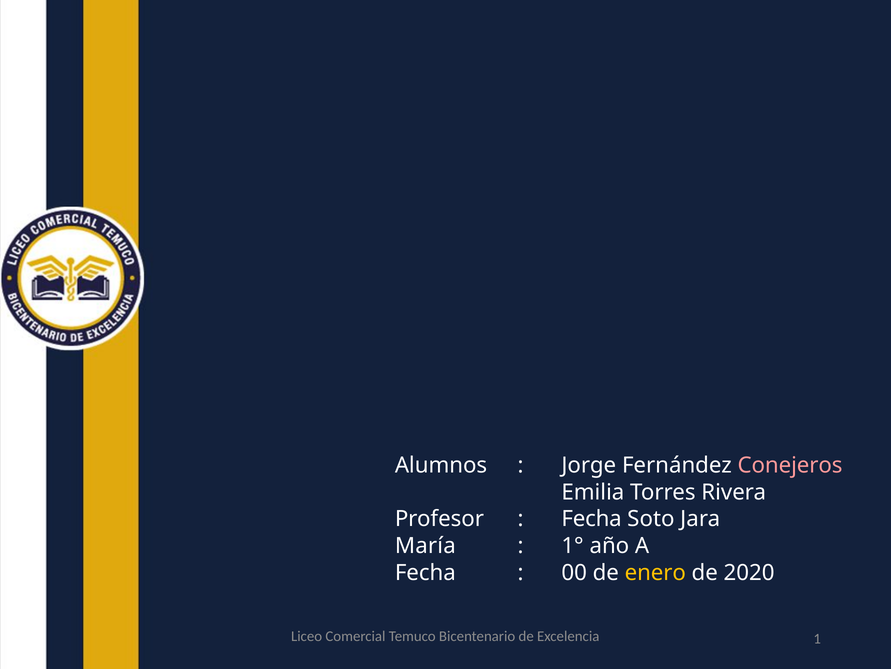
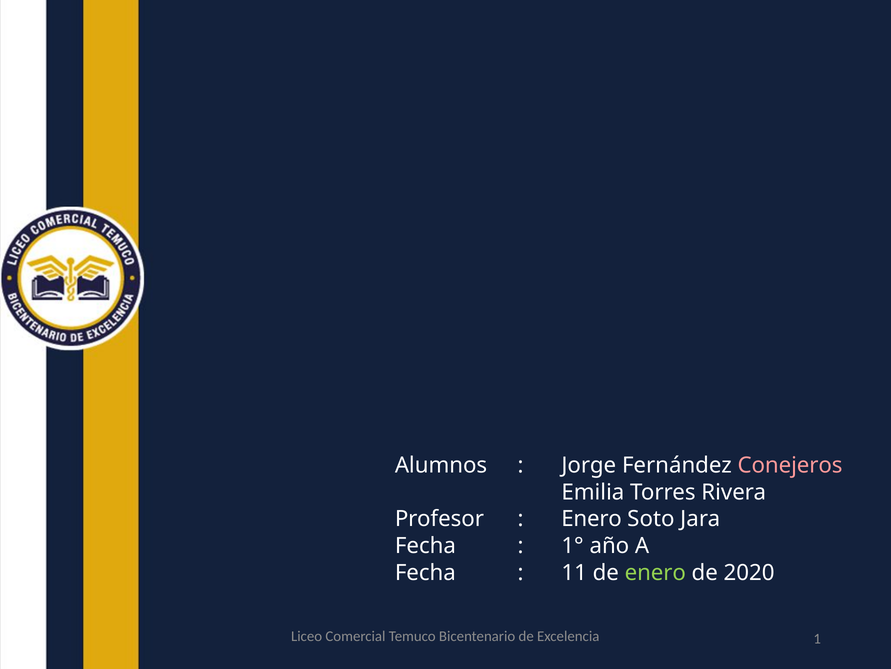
Fecha: Fecha -> Enero (592, 519)
María: María -> Fecha (425, 545)
00: 00 -> 11 (574, 572)
enero colour: yellow -> light green (655, 572)
